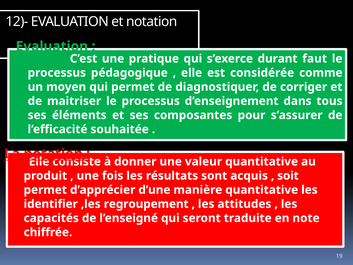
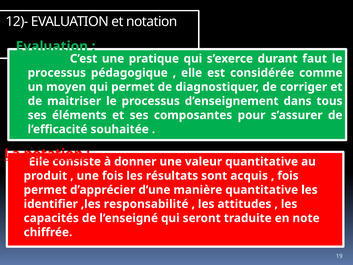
soit: soit -> fois (288, 176)
regroupement: regroupement -> responsabilité (146, 204)
